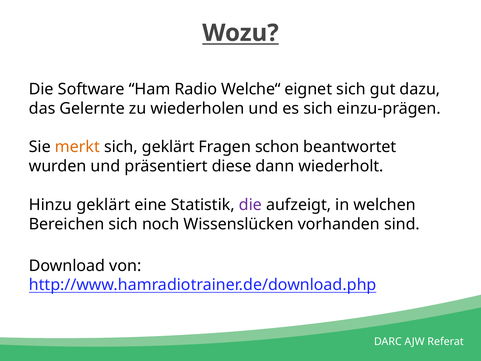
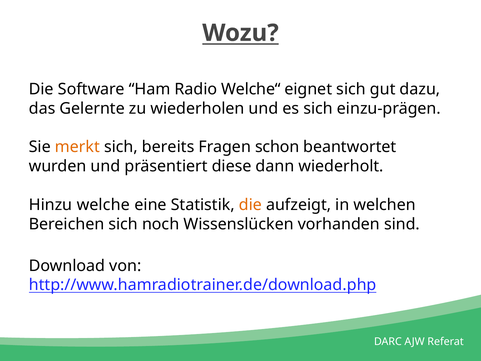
sich geklärt: geklärt -> bereits (168, 147)
Hinzu geklärt: geklärt -> welche (103, 205)
die colour: purple -> orange (250, 205)
